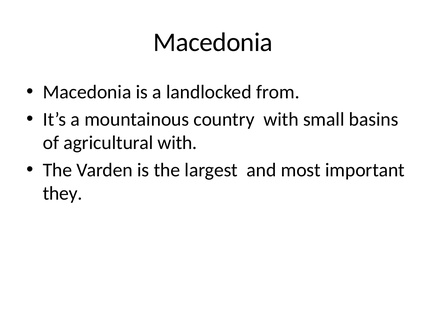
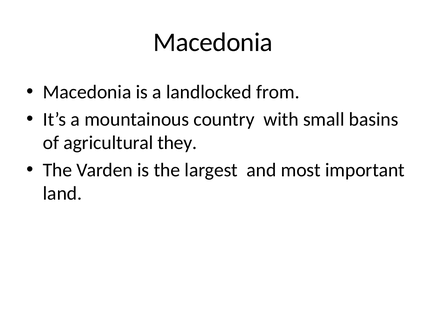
agricultural with: with -> they (177, 143)
they: they -> land (62, 194)
